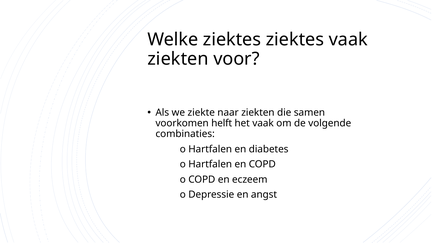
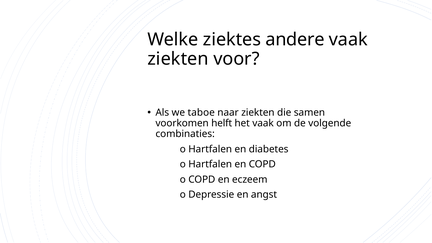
ziektes ziektes: ziektes -> andere (295, 39)
ziekte: ziekte -> taboe (201, 113)
